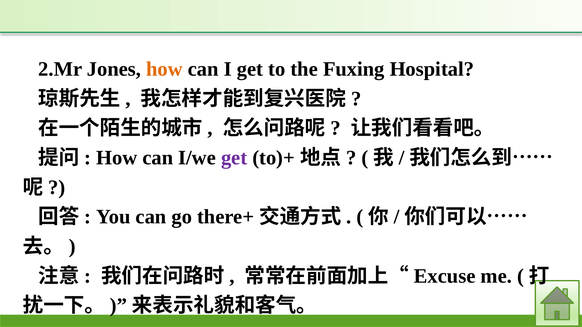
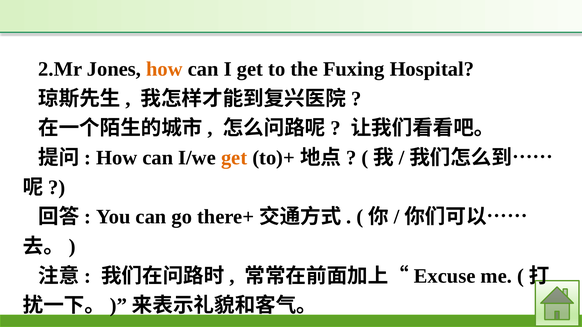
get colour: purple -> orange (234, 158)
